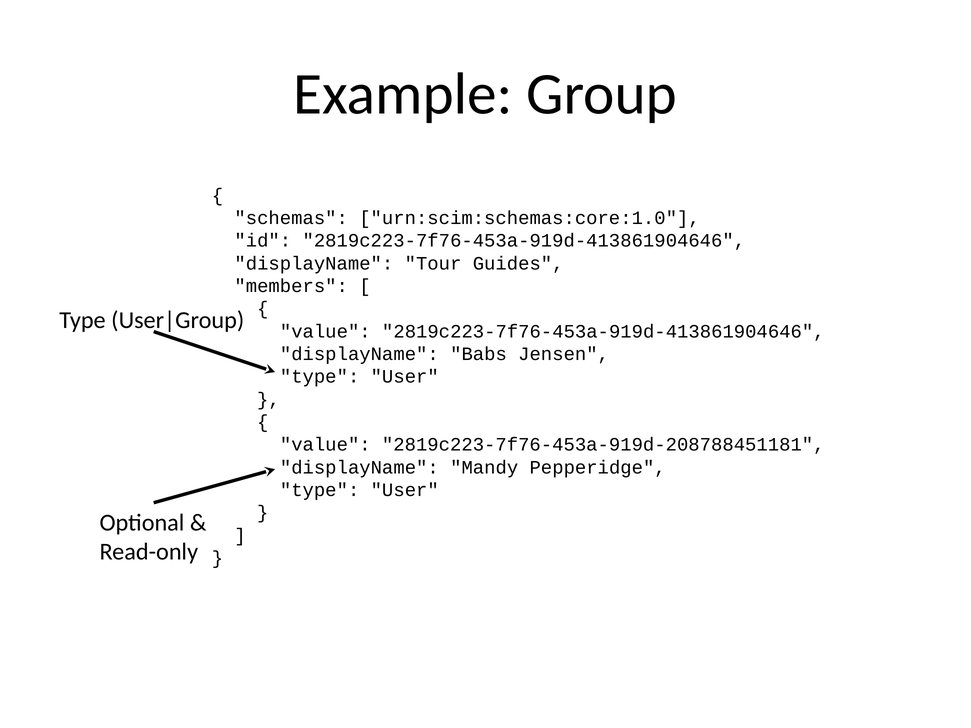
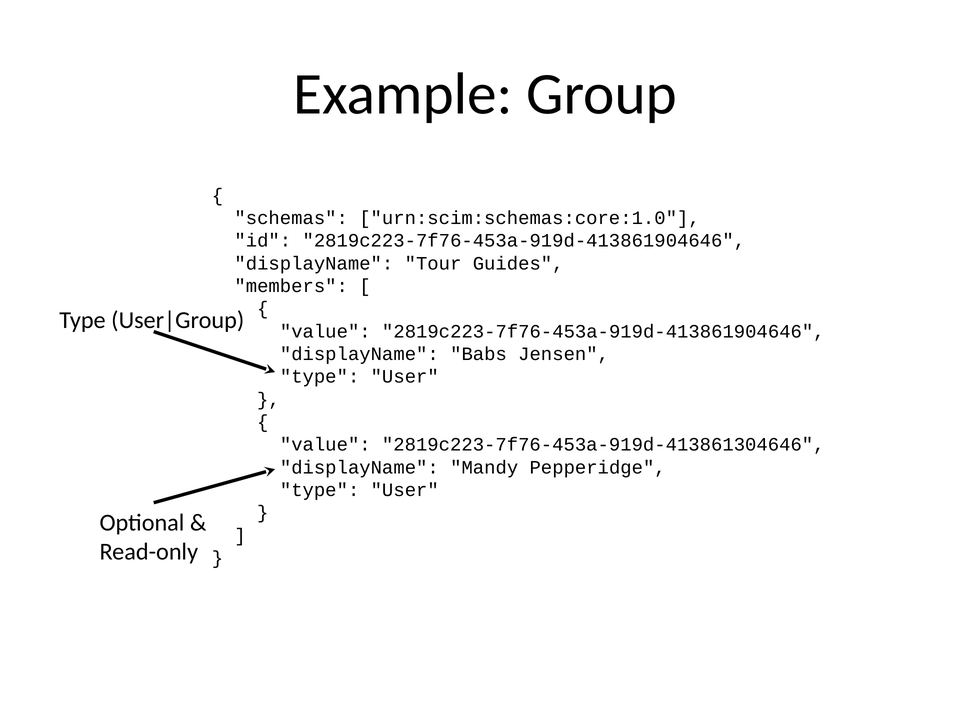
2819c223-7f76-453a-919d-208788451181: 2819c223-7f76-453a-919d-208788451181 -> 2819c223-7f76-453a-919d-413861304646 (603, 445)
